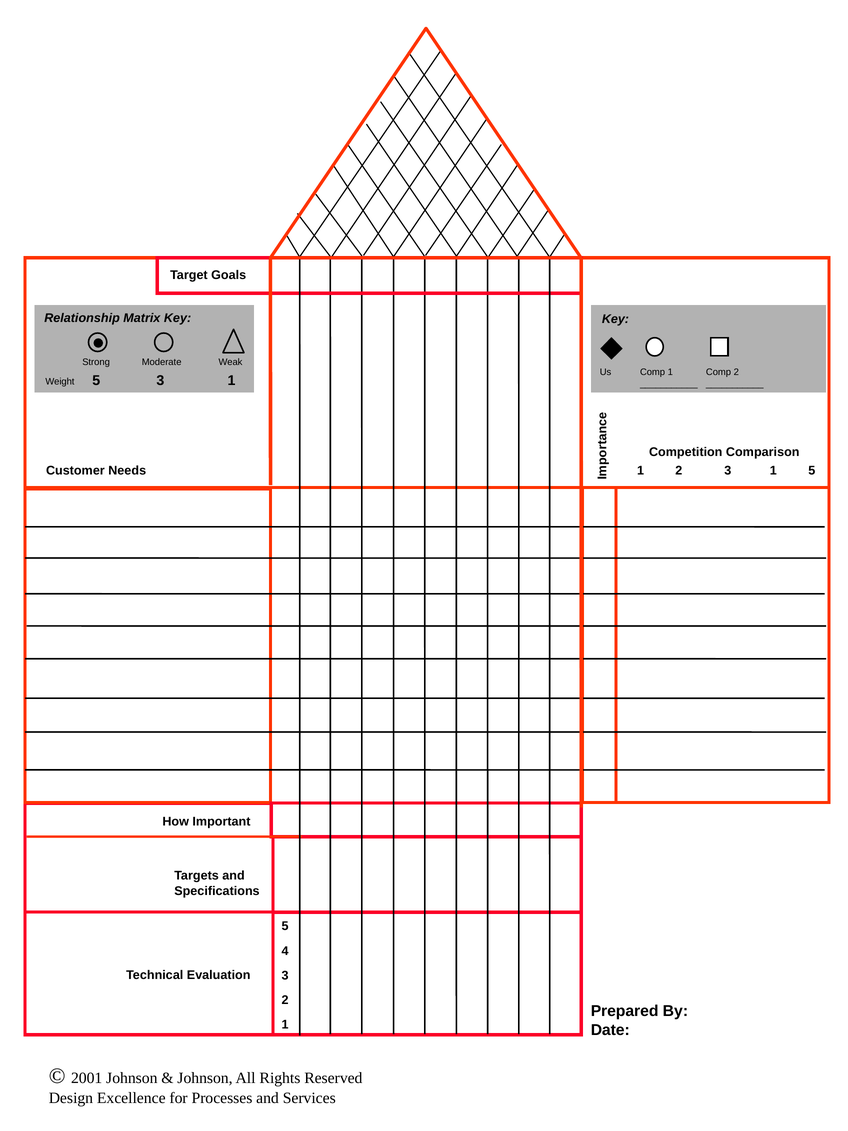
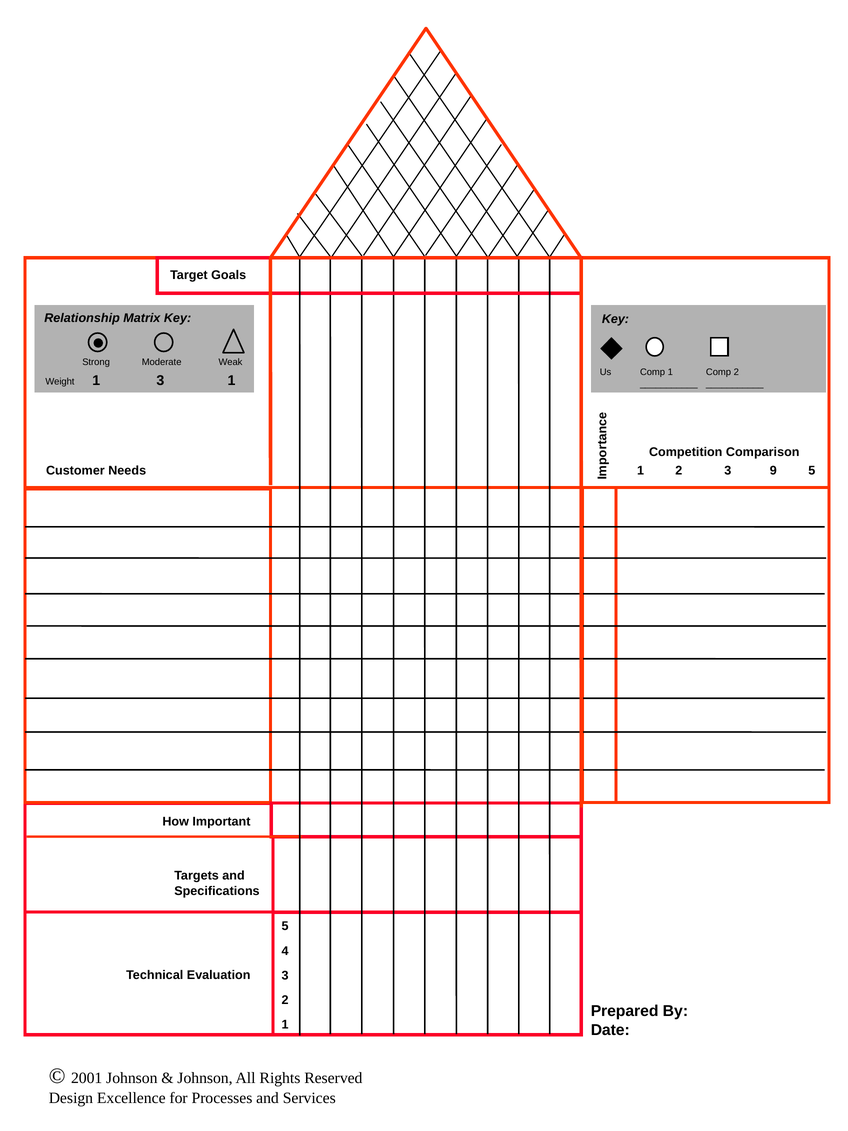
Weight 5: 5 -> 1 (96, 381)
2 3 1: 1 -> 9 (773, 471)
